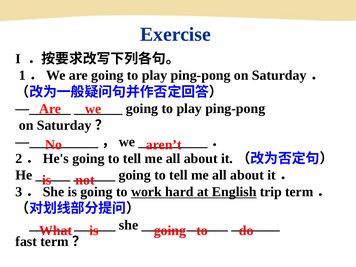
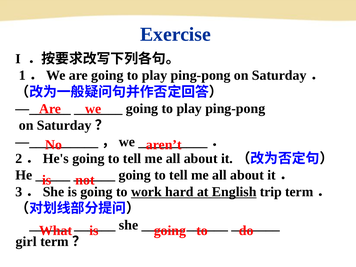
fast: fast -> girl (26, 242)
